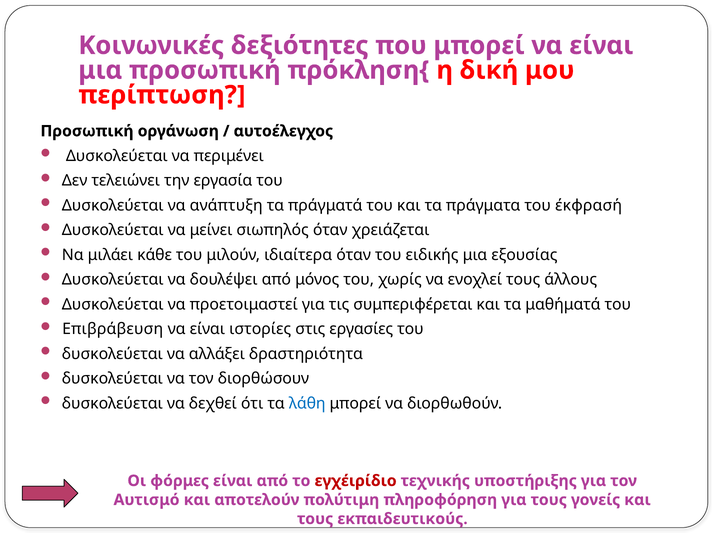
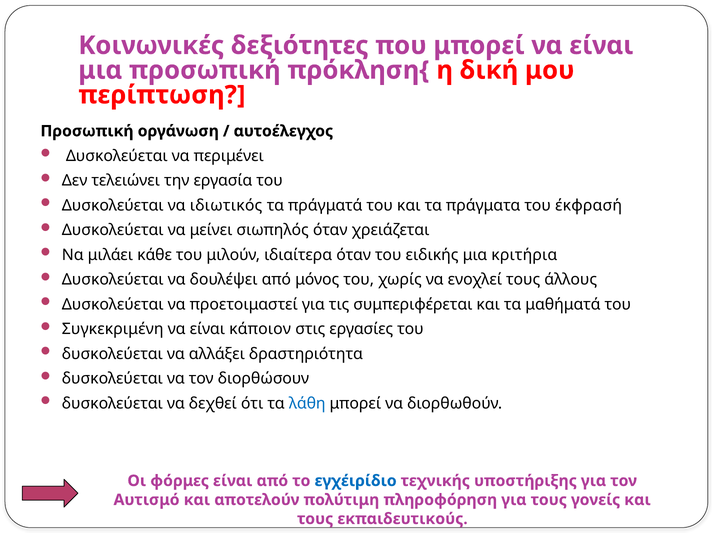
ανάπτυξη: ανάπτυξη -> ιδιωτικός (226, 205)
εξουσίας: εξουσίας -> κριτήρια (524, 255)
Επιβράβευση: Επιβράβευση -> Συγκεκριμένη (113, 329)
ιστορίες: ιστορίες -> κάποιον (260, 329)
εγχέιρίδιο colour: red -> blue (356, 481)
